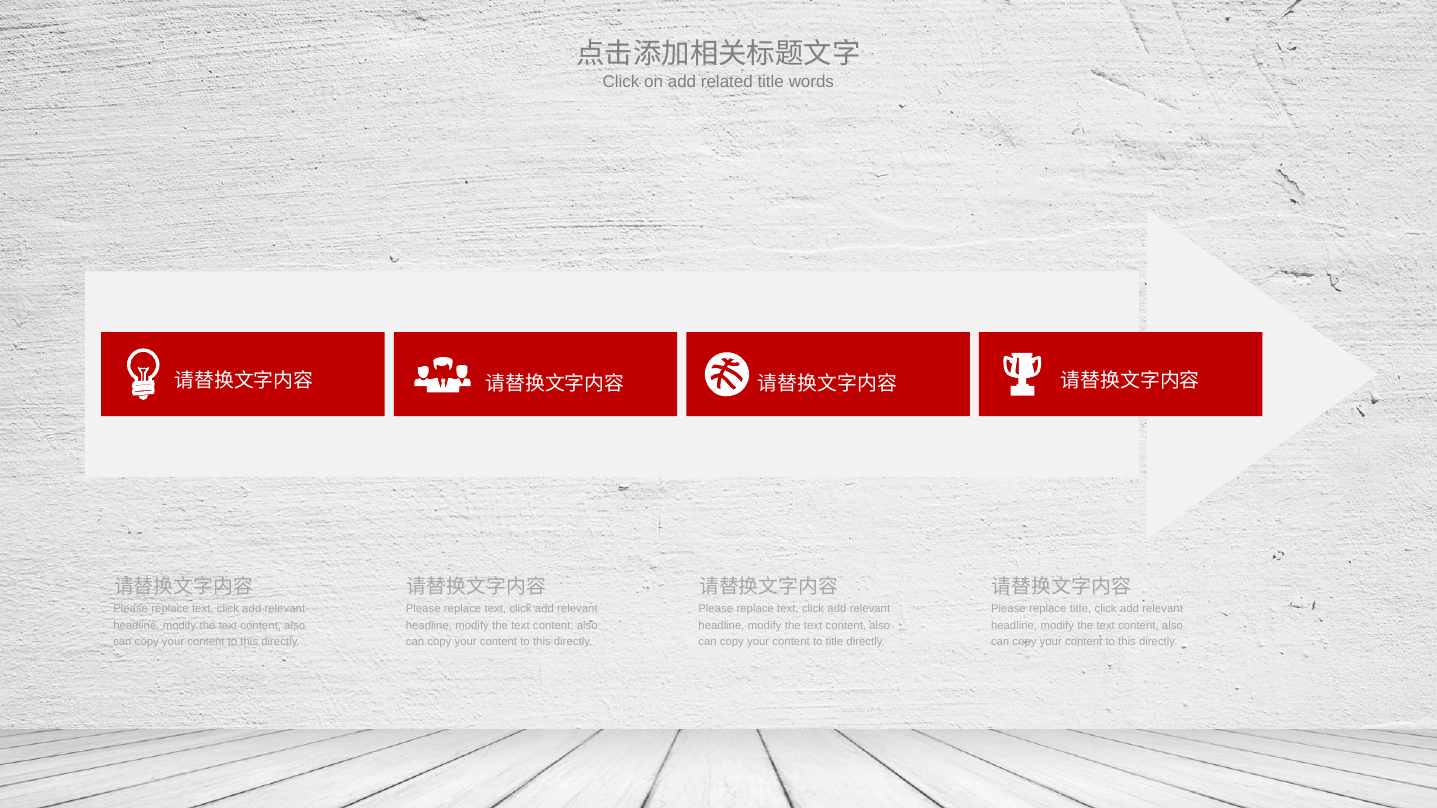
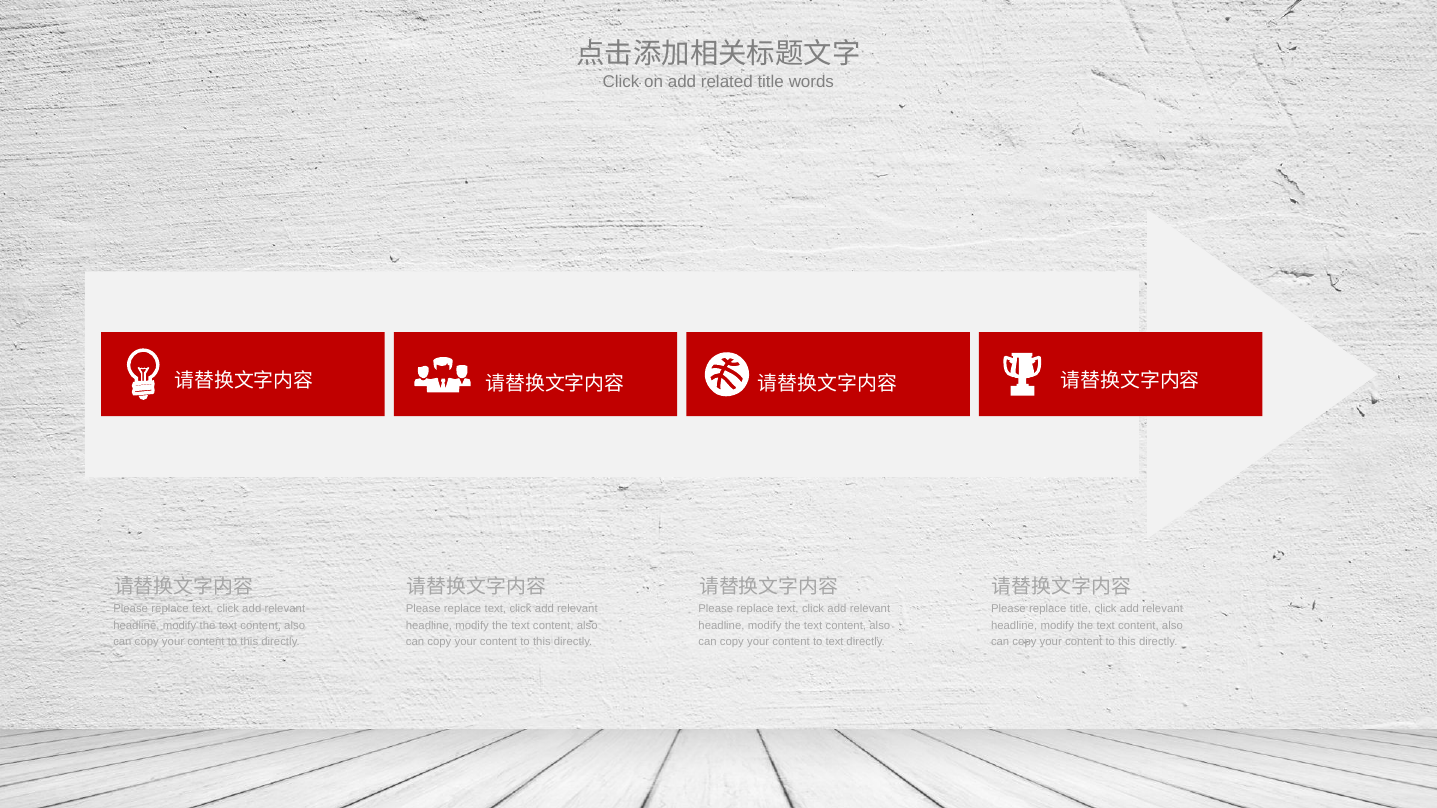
to title: title -> text (835, 642)
